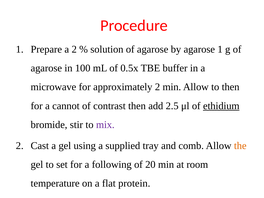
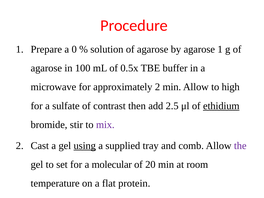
a 2: 2 -> 0 (74, 49)
to then: then -> high (231, 87)
cannot: cannot -> sulfate (66, 106)
using underline: none -> present (85, 146)
the colour: orange -> purple (240, 146)
following: following -> molecular (112, 165)
